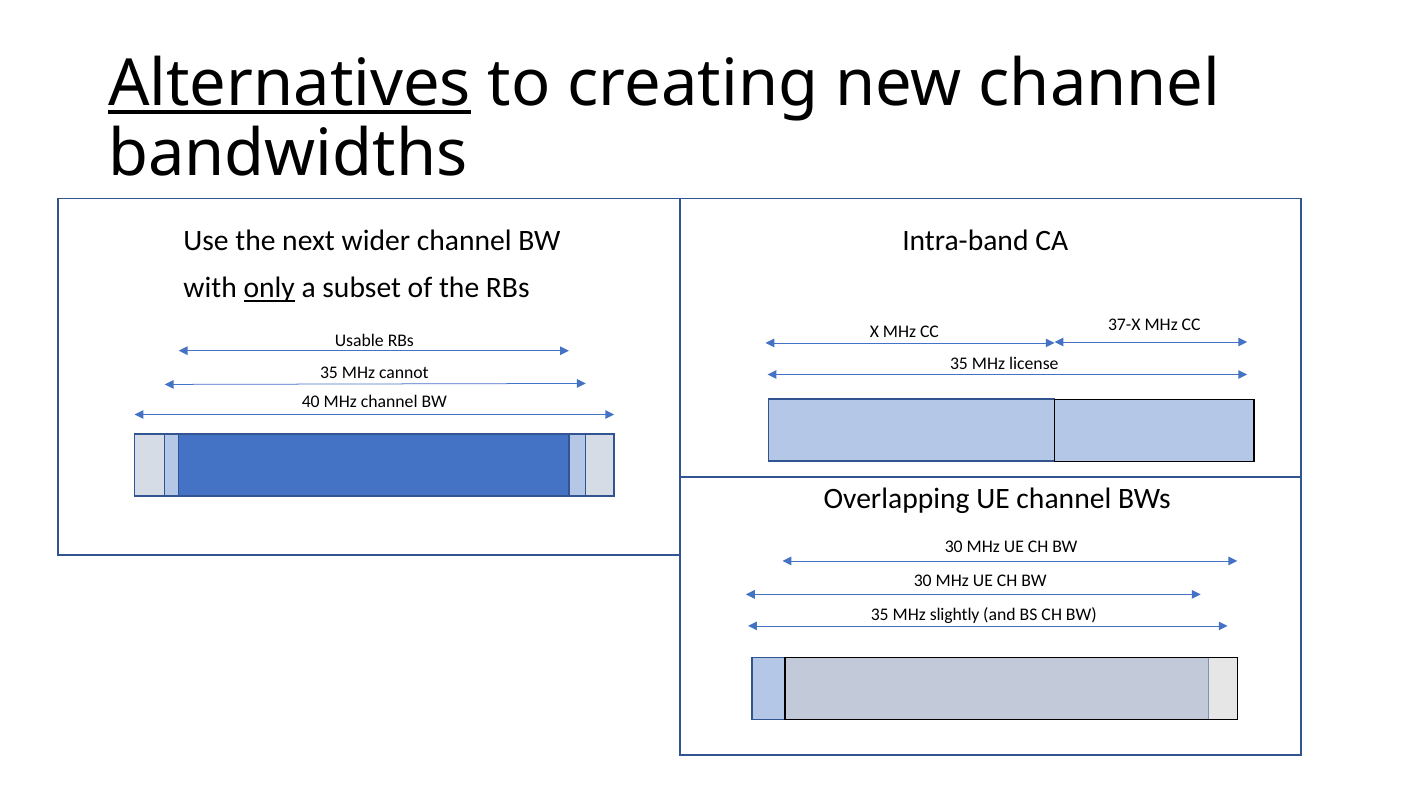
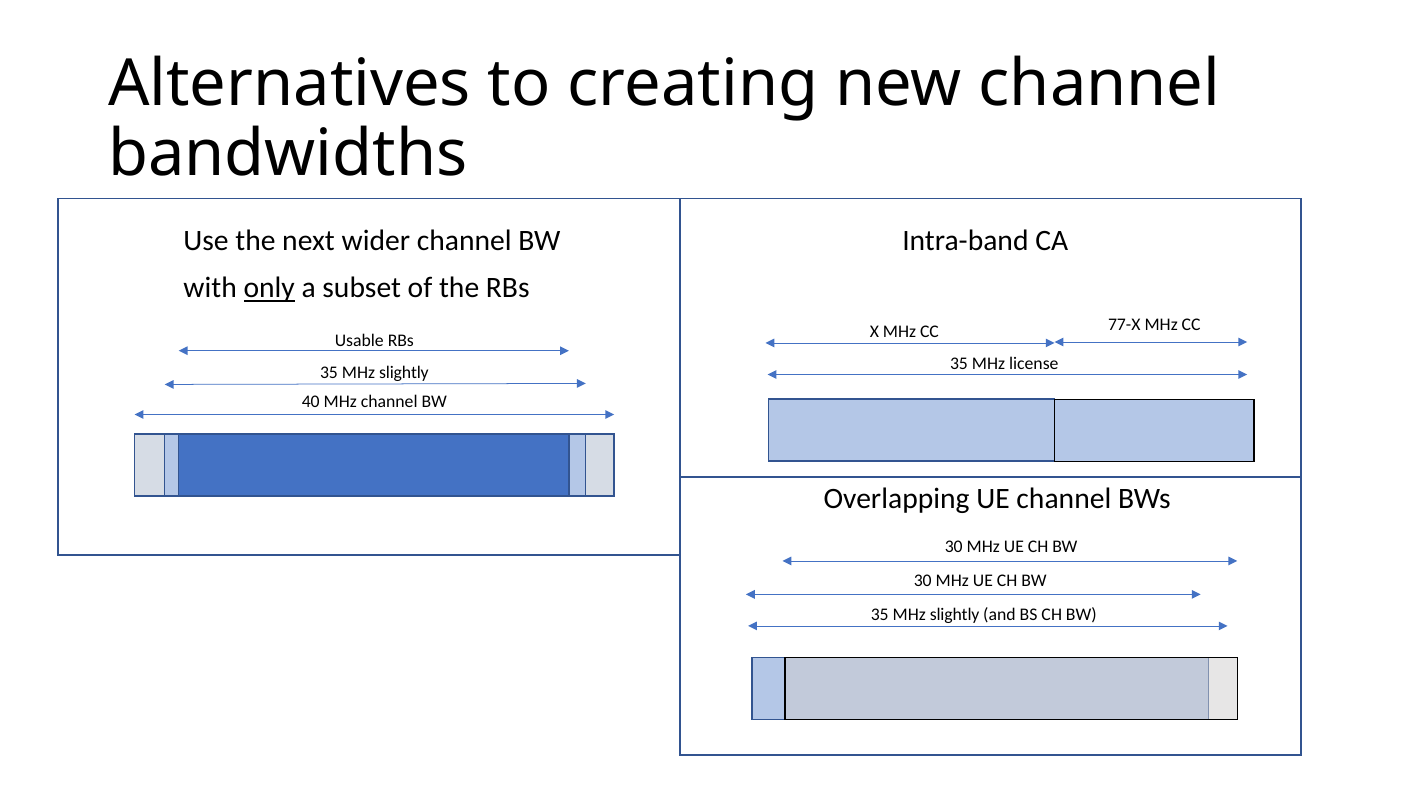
Alternatives underline: present -> none (290, 84)
37-X: 37-X -> 77-X (1124, 325)
cannot: cannot -> slightly (404, 372)
